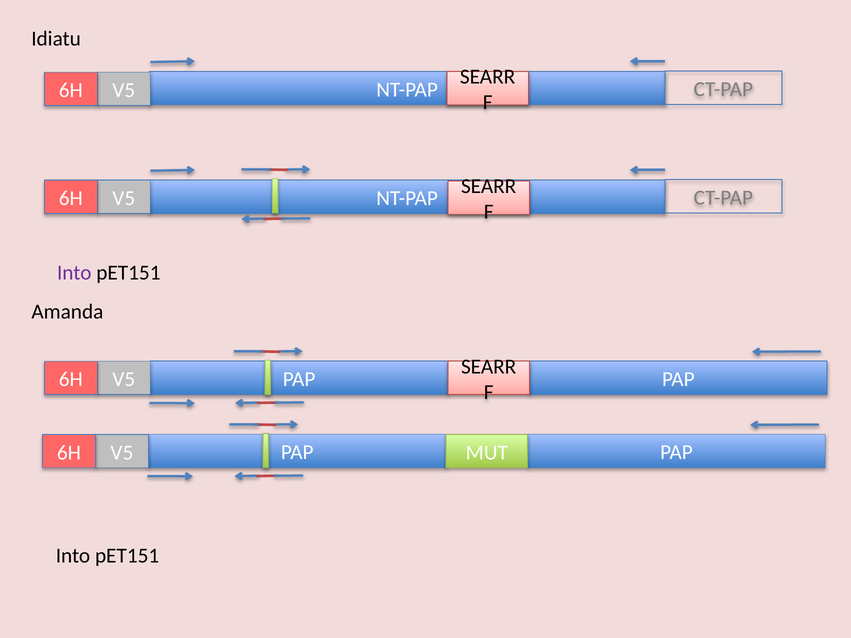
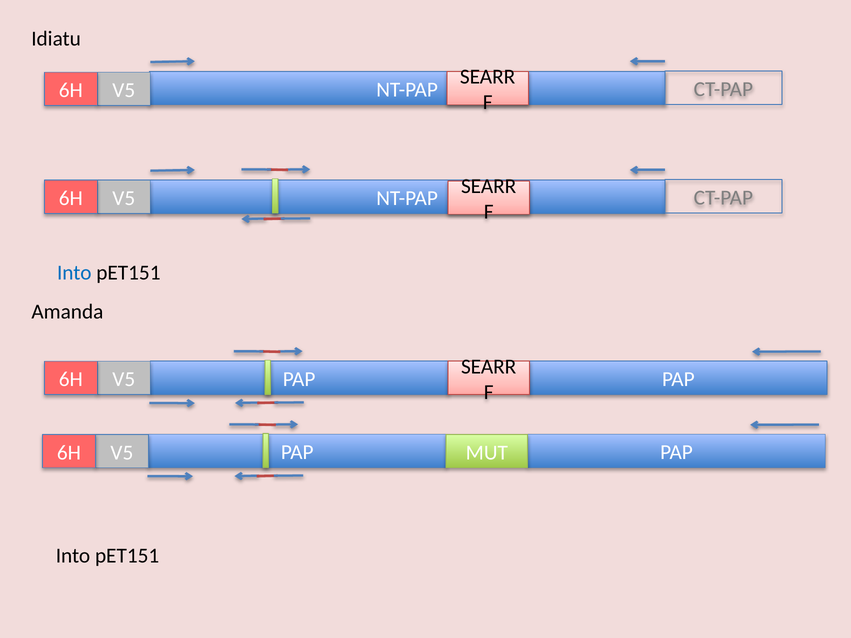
Into colour: purple -> blue (74, 273)
